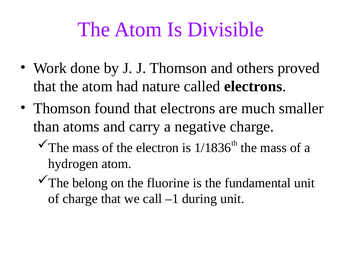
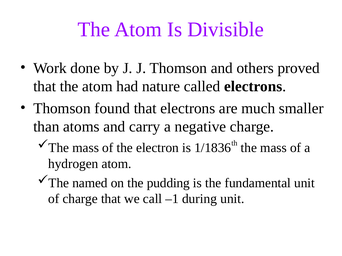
belong: belong -> named (90, 183)
fluorine: fluorine -> pudding (168, 183)
